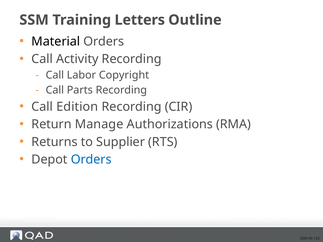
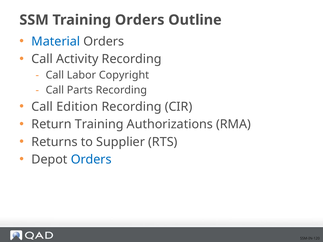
Training Letters: Letters -> Orders (140, 20)
Material colour: black -> blue (56, 42)
Return Manage: Manage -> Training (99, 124)
